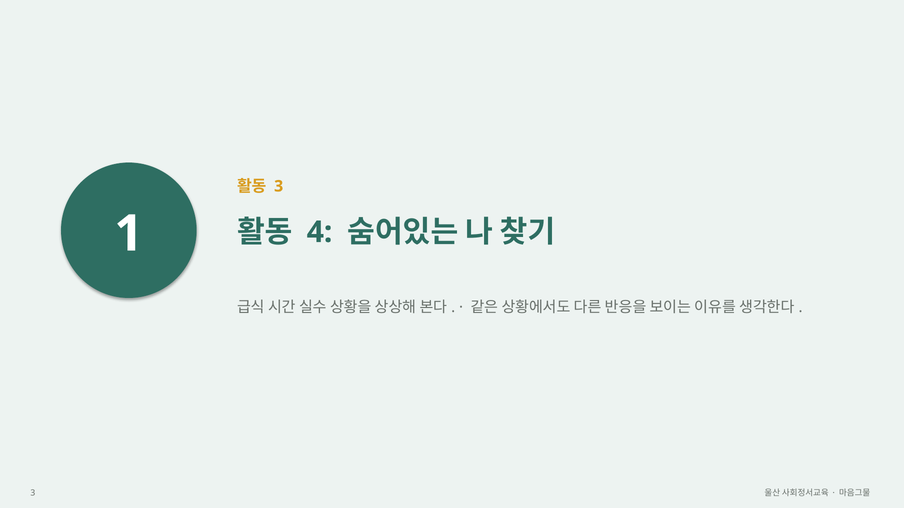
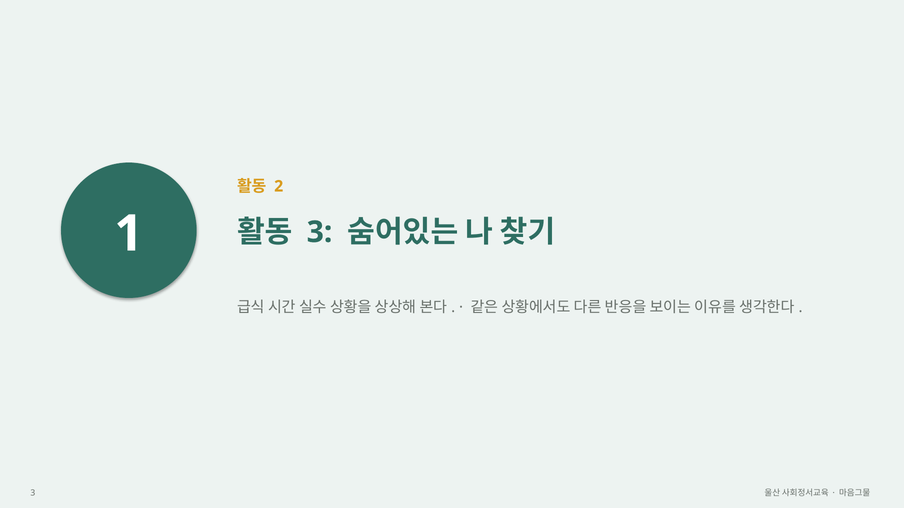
3: 3 -> 2 (279, 186)
4: 4 -> 3 (320, 232)
